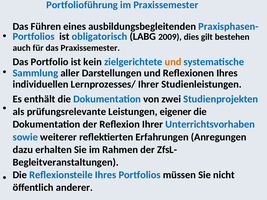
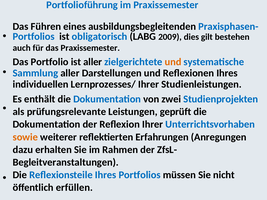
ist kein: kein -> aller (93, 62)
eigener: eigener -> geprüft (176, 112)
sowie colour: blue -> orange (25, 137)
anderer: anderer -> erfüllen (74, 188)
